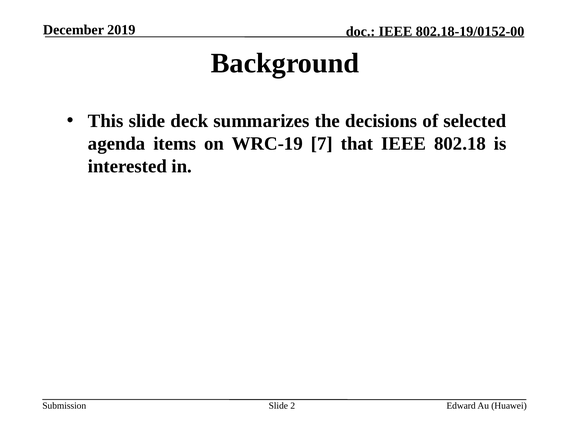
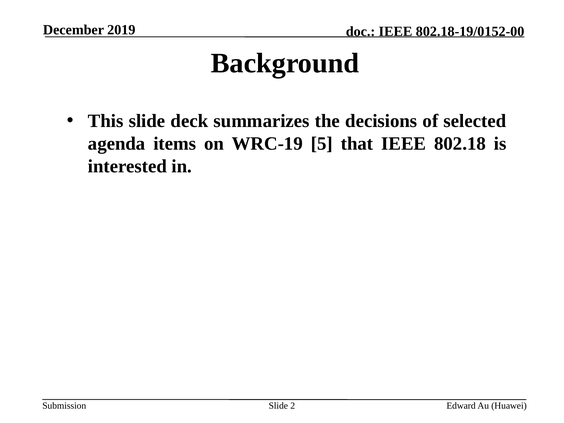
7: 7 -> 5 (322, 144)
